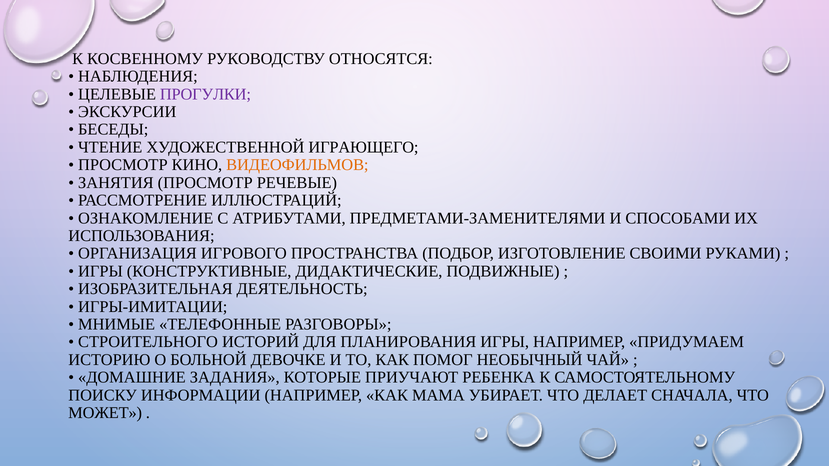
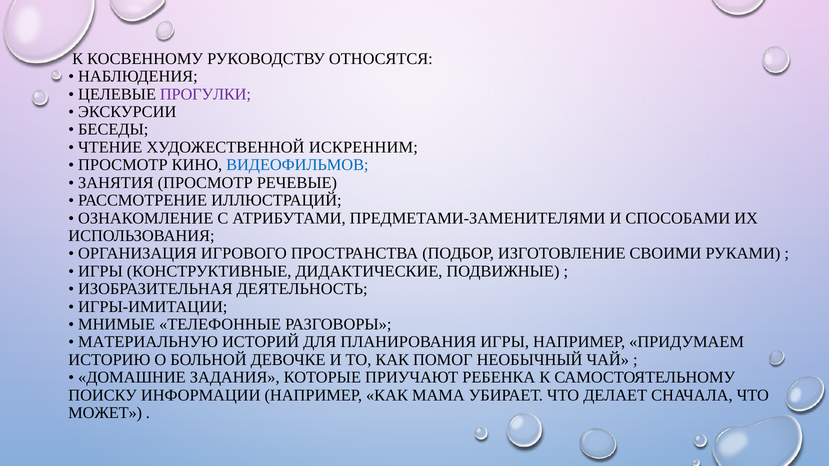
ИГРАЮЩЕГО: ИГРАЮЩЕГО -> ИСКРЕННИМ (363, 147)
ВИДЕОФИЛЬМОВ colour: orange -> blue (297, 165)
СТРОИТЕЛЬНОГО: СТРОИТЕЛЬНОГО -> МАТЕРИАЛЬНУЮ (148, 342)
